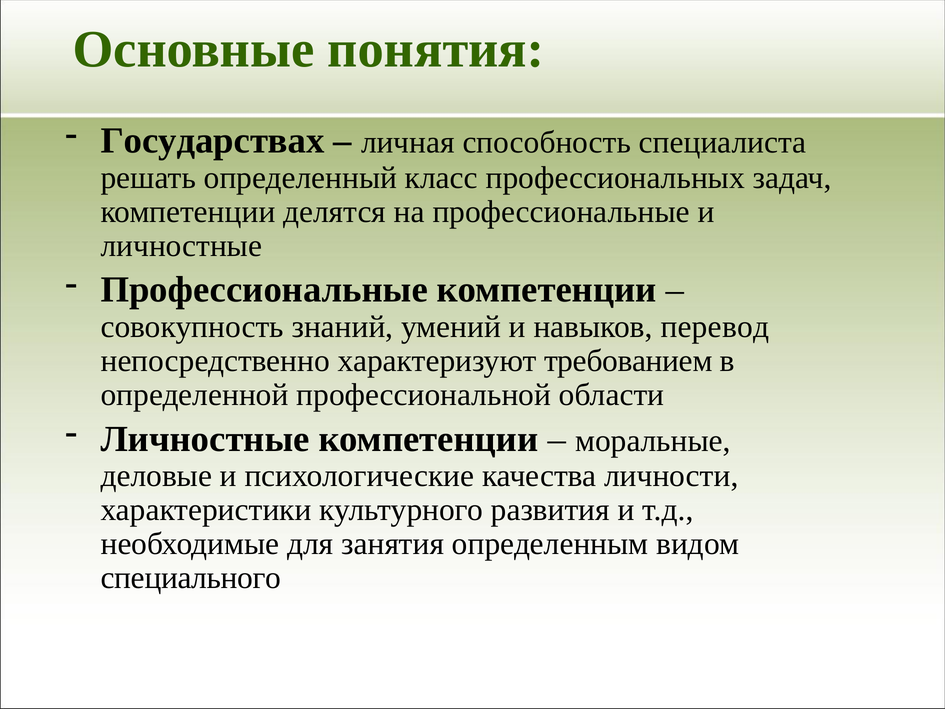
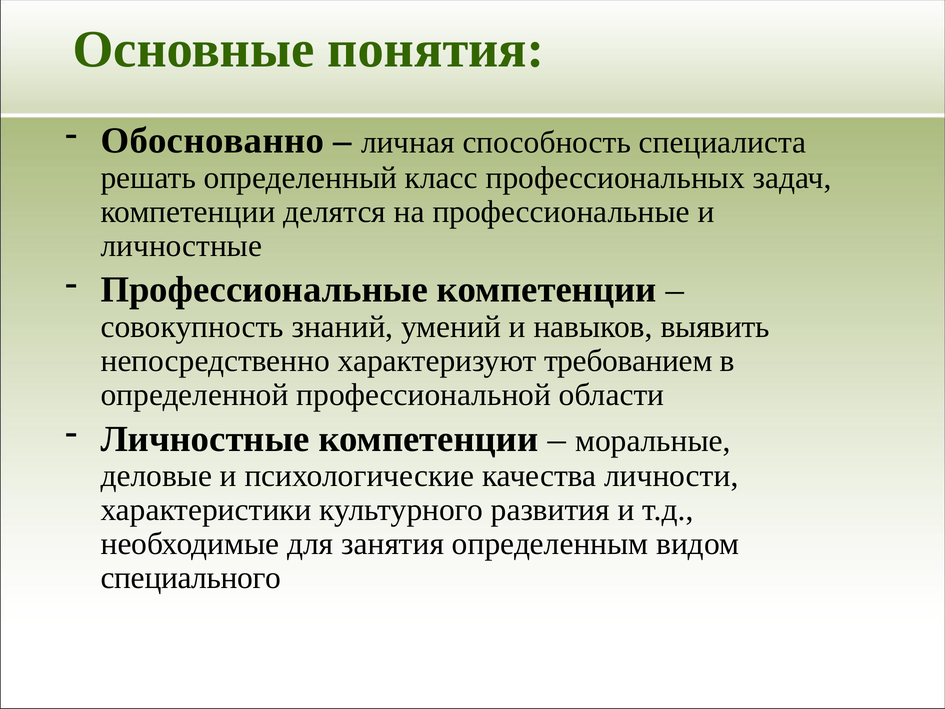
Государствах: Государствах -> Обоснованно (212, 141)
перевод: перевод -> выявить (715, 327)
